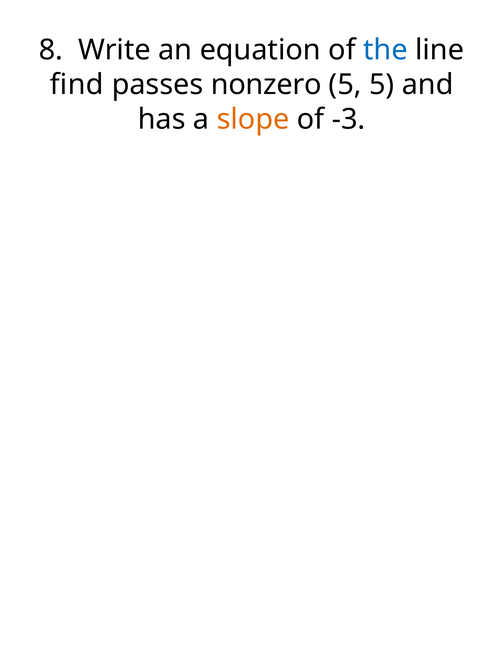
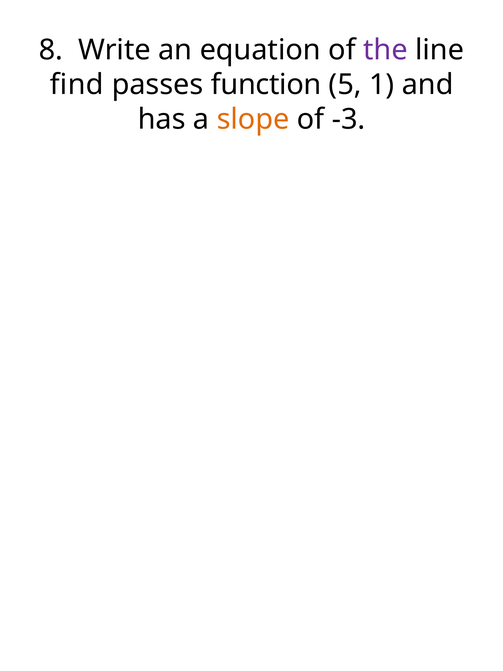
the colour: blue -> purple (385, 50)
nonzero: nonzero -> function (266, 85)
5 5: 5 -> 1 (382, 85)
